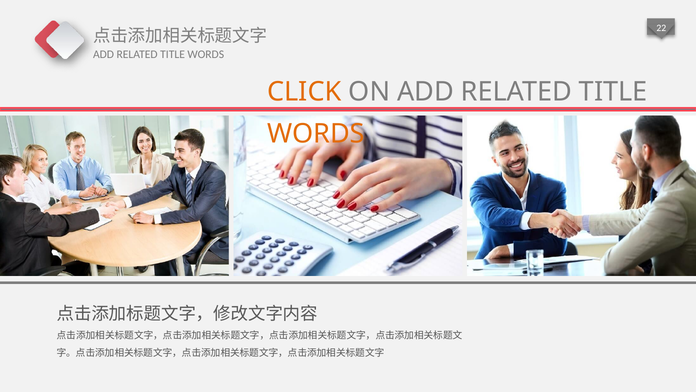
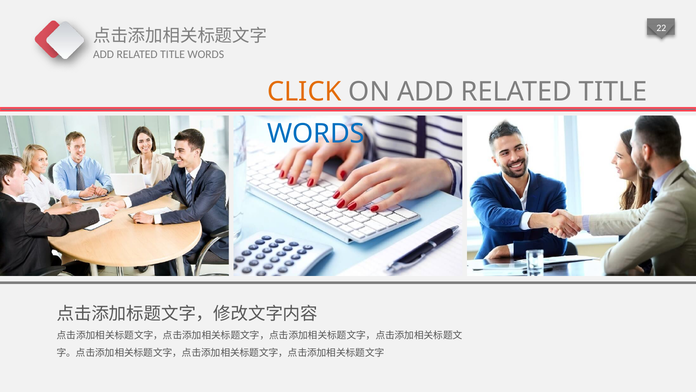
WORDS colour: orange -> blue (316, 134)
